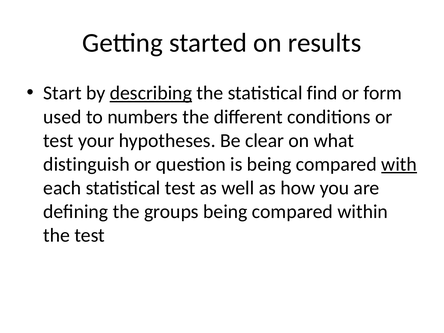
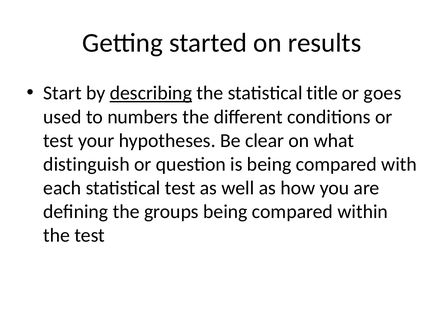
find: find -> title (322, 93)
form: form -> goes (382, 93)
with underline: present -> none (399, 164)
